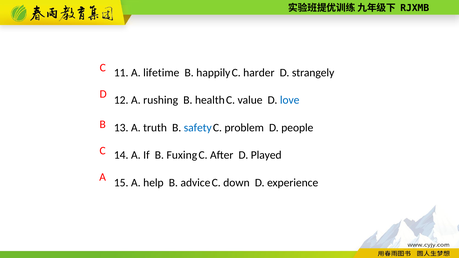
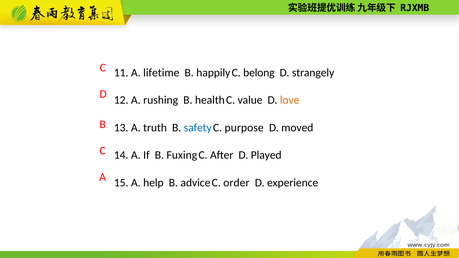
harder: harder -> belong (259, 73)
love colour: blue -> orange (290, 100)
problem: problem -> purpose (244, 128)
people: people -> moved (297, 128)
down: down -> order (236, 183)
